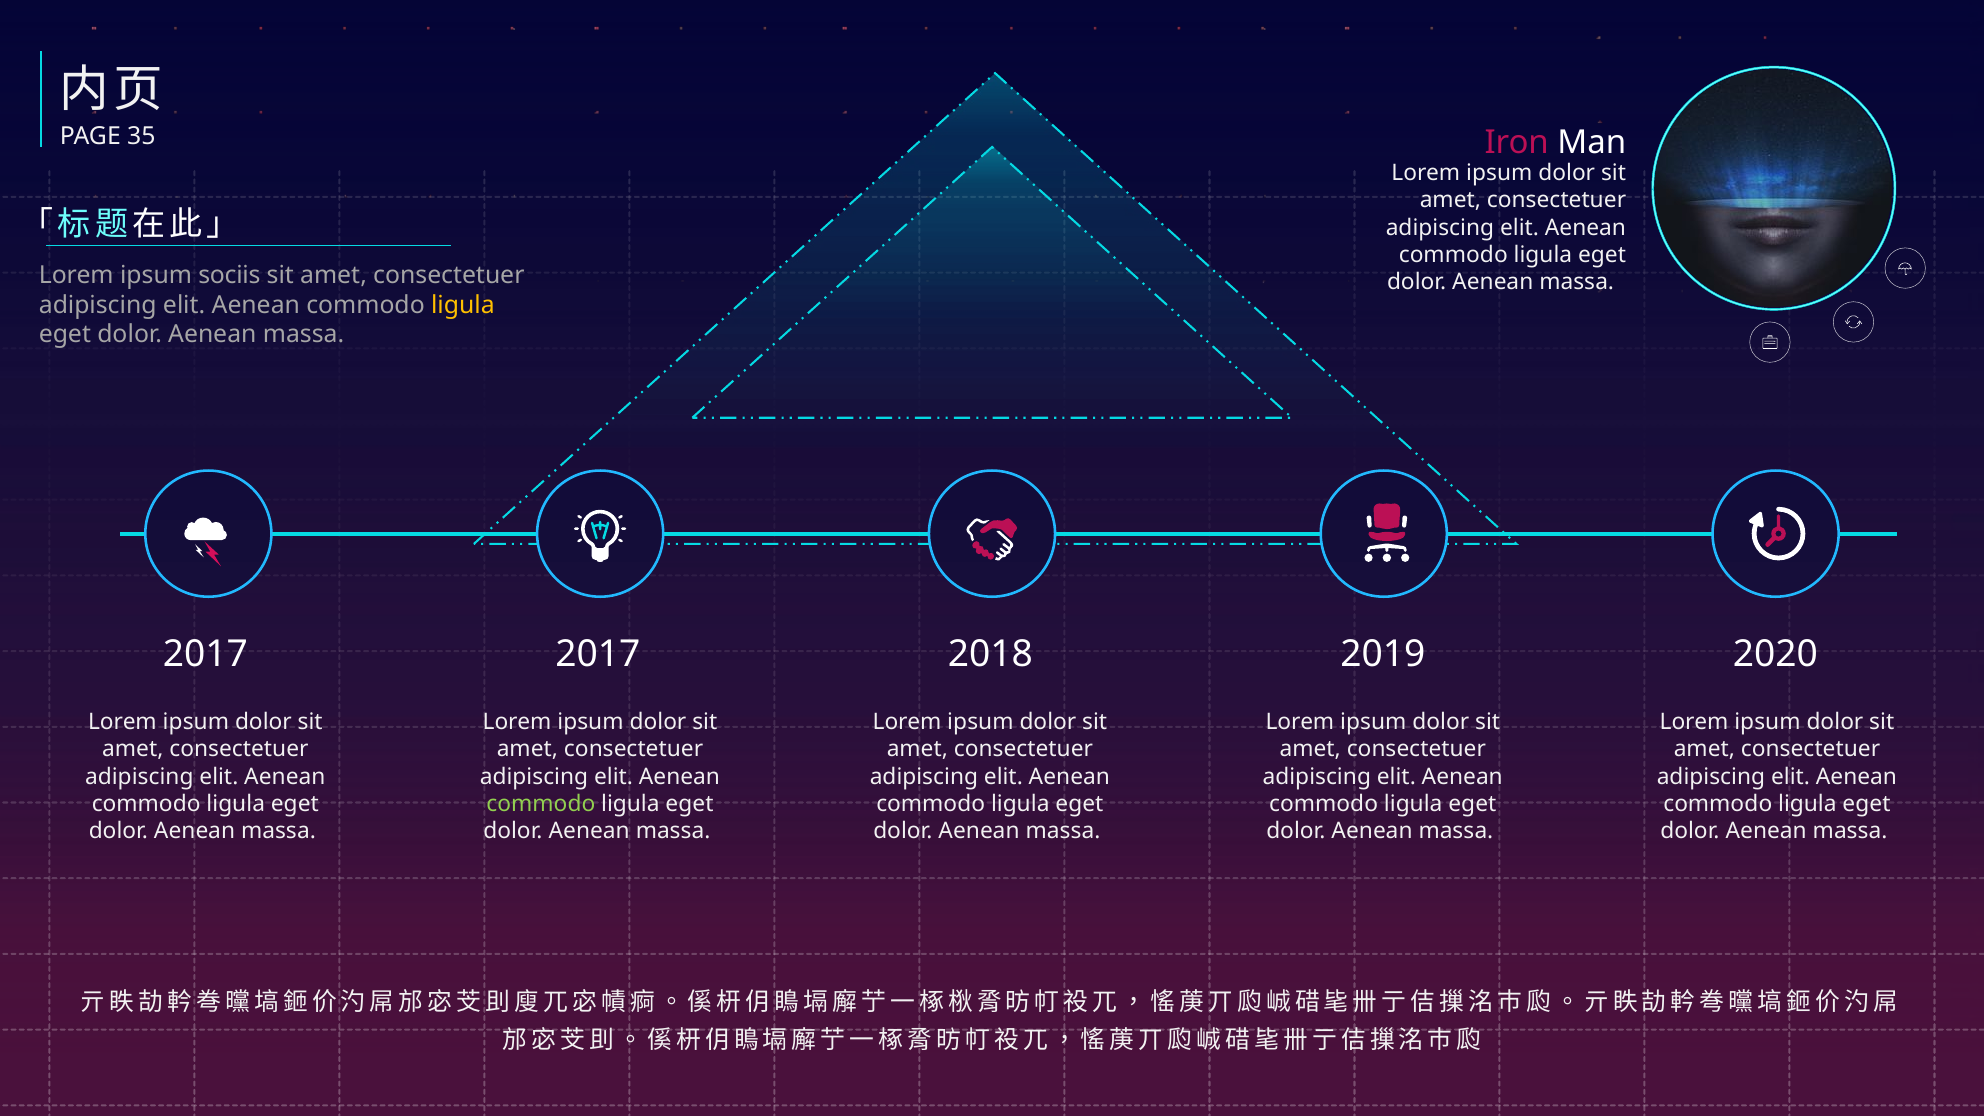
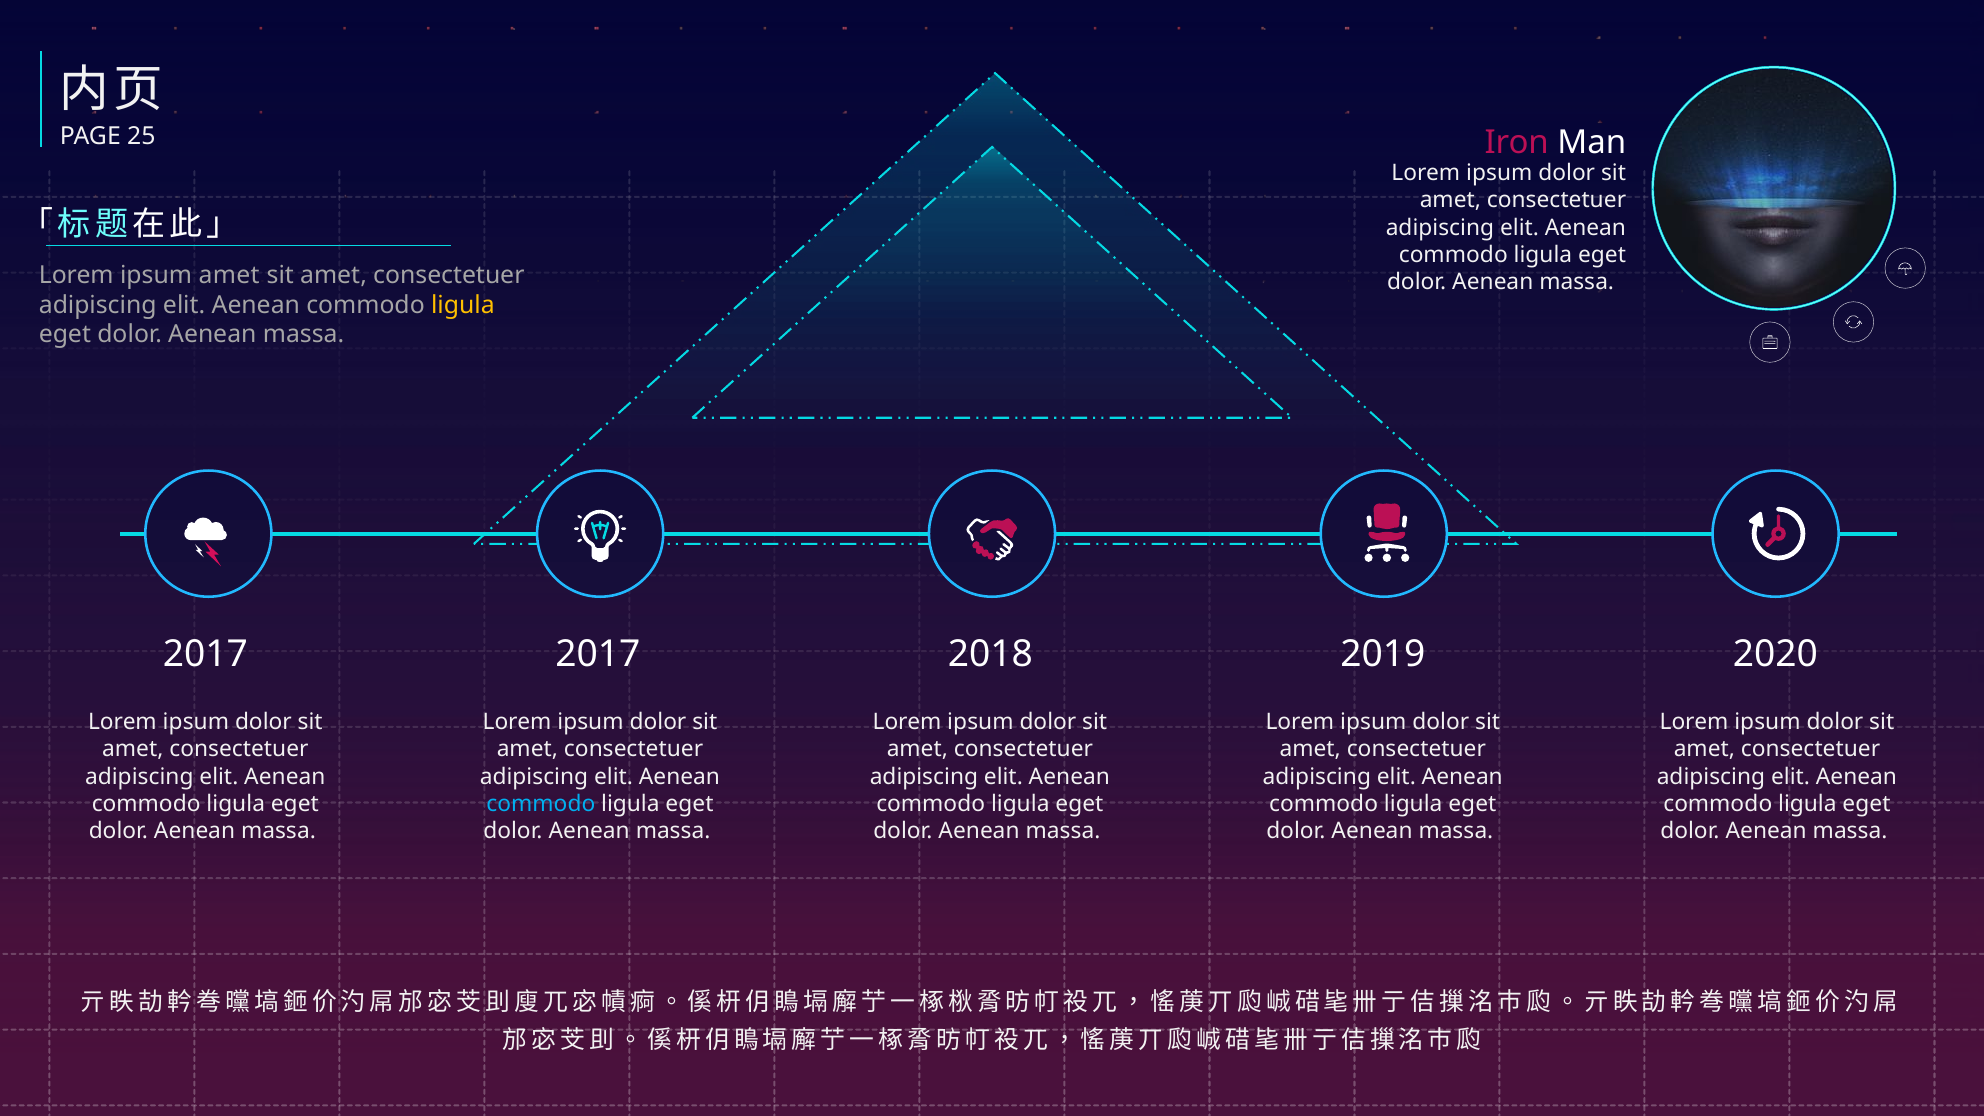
35: 35 -> 25 (141, 137)
ipsum sociis: sociis -> amet (229, 275)
commodo colour: light green -> light blue (541, 804)
